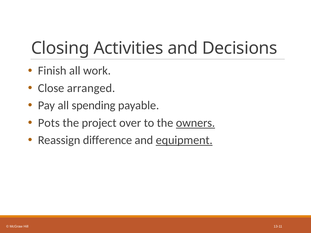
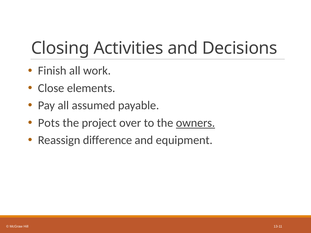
arranged: arranged -> elements (91, 88)
spending: spending -> assumed (93, 106)
equipment underline: present -> none (184, 140)
